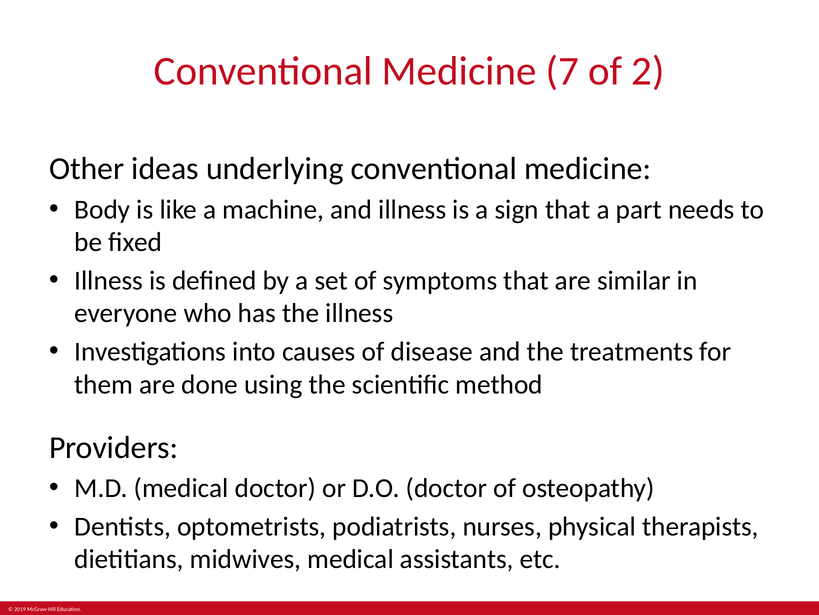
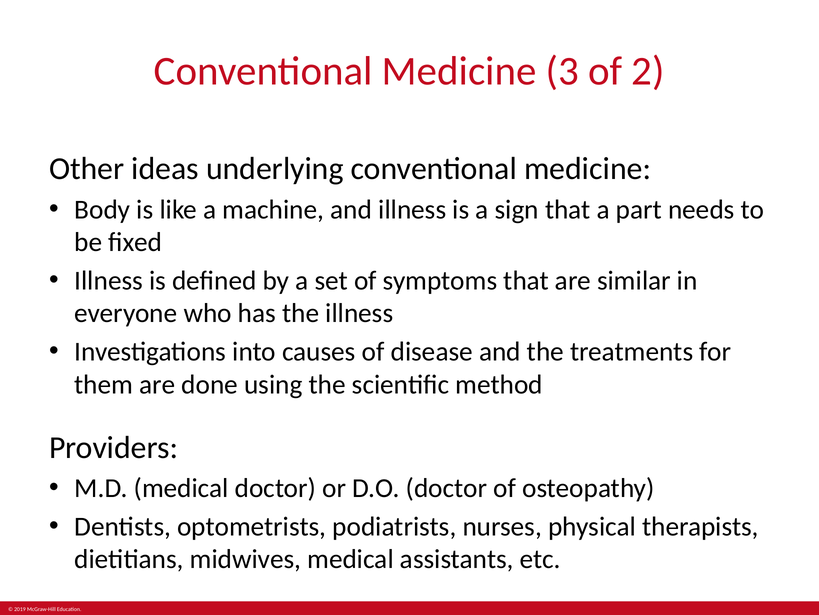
7: 7 -> 3 (562, 71)
